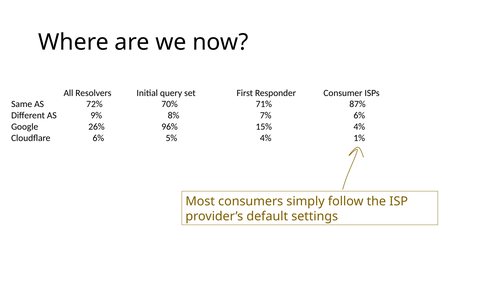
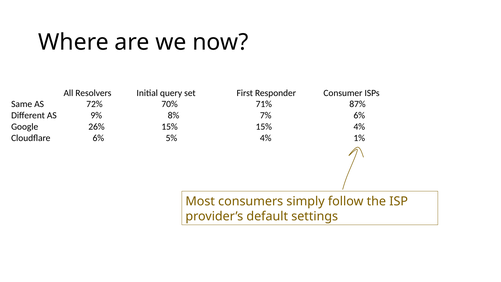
26% 96%: 96% -> 15% (170, 127)
